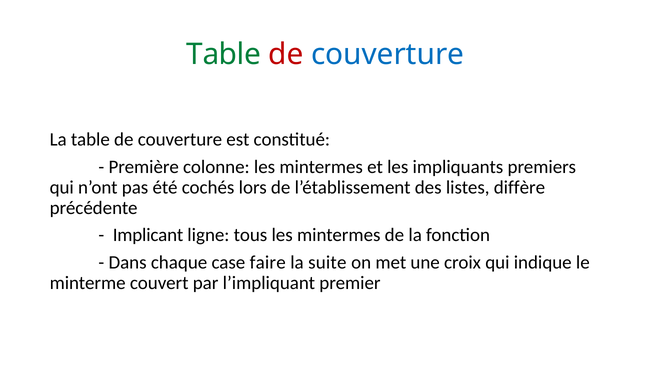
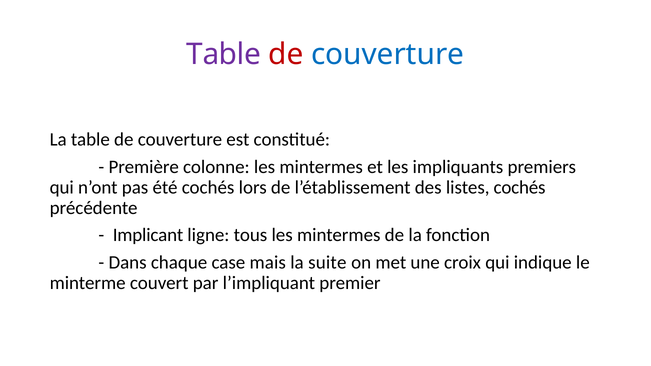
Table colour: green -> purple (224, 55)
listes diffère: diffère -> cochés (520, 187)
faire: faire -> mais (268, 263)
